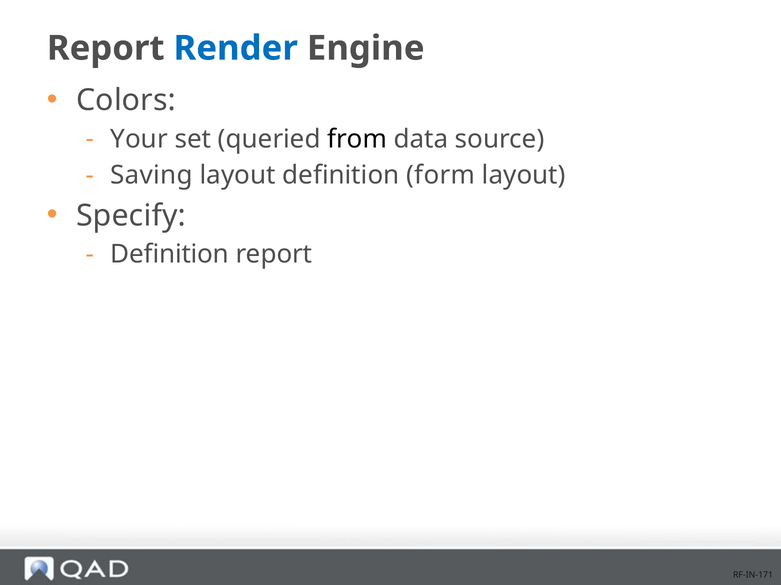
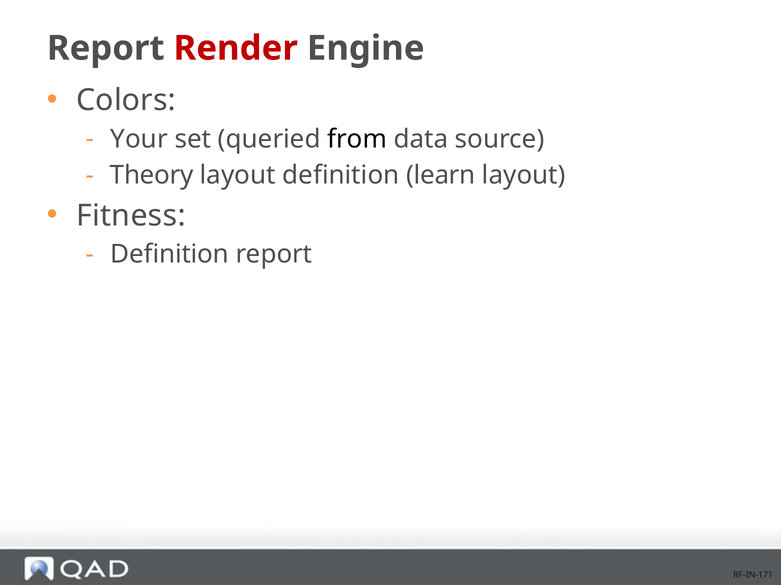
Render colour: blue -> red (236, 48)
Saving: Saving -> Theory (152, 176)
form: form -> learn (441, 176)
Specify: Specify -> Fitness (131, 216)
